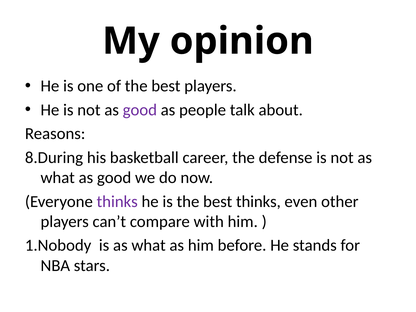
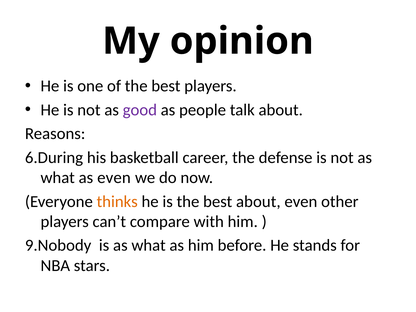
8.During: 8.During -> 6.During (54, 158)
good: good -> even (114, 178)
thinks colour: purple -> orange (117, 201)
best thinks: thinks -> about (258, 201)
1.Nobody: 1.Nobody -> 9.Nobody (58, 245)
